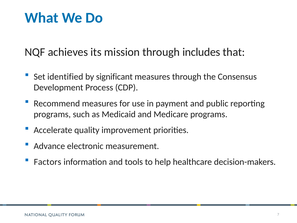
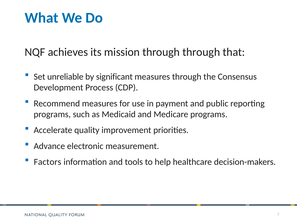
through includes: includes -> through (201, 52)
identified: identified -> unreliable (65, 77)
